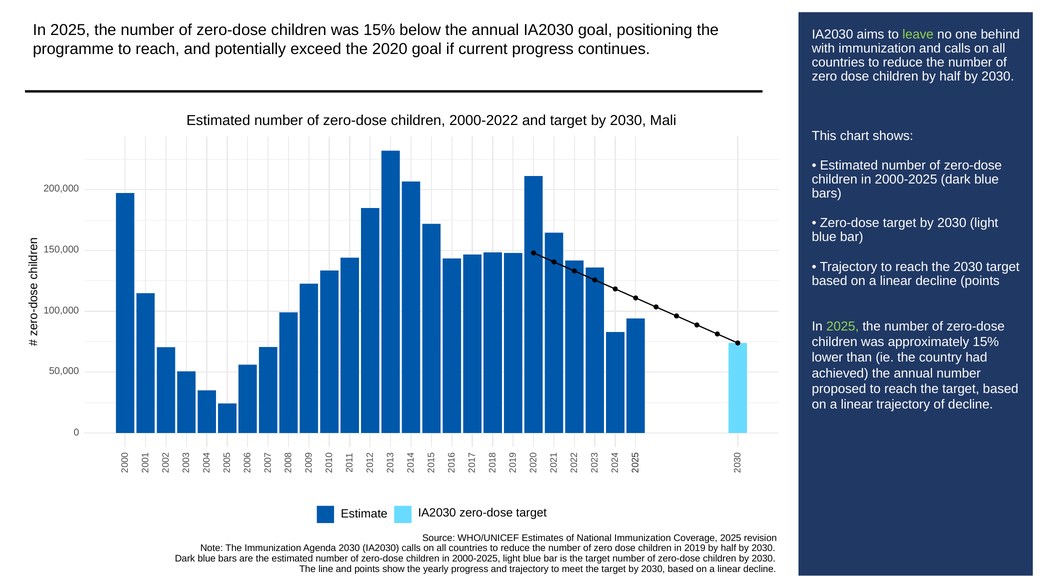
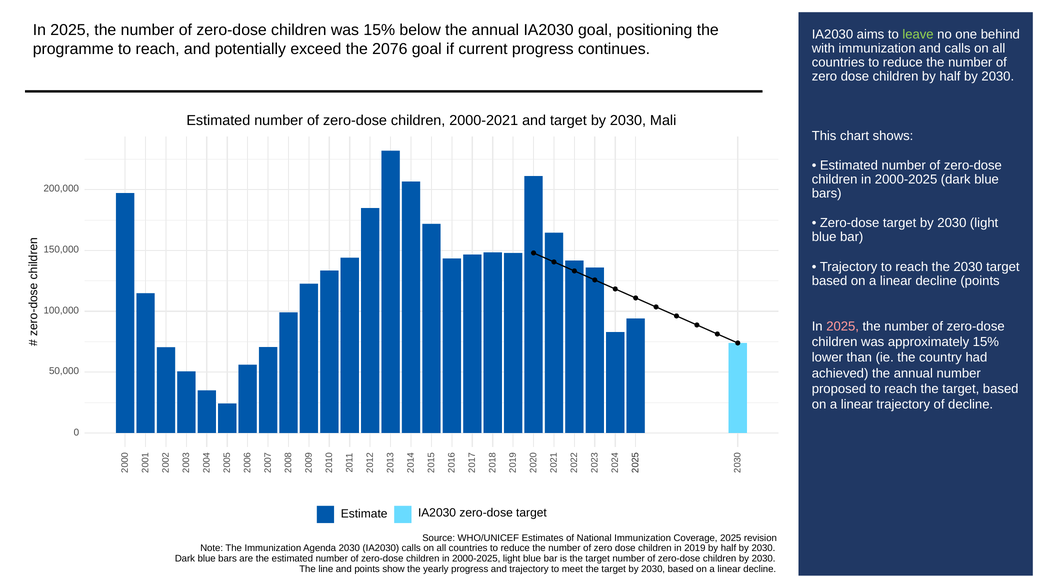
2020: 2020 -> 2076 (390, 49)
2000-2022: 2000-2022 -> 2000-2021 (484, 120)
2025 colour: light green -> pink (843, 326)
